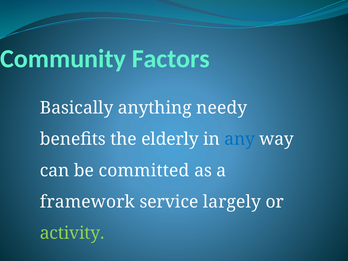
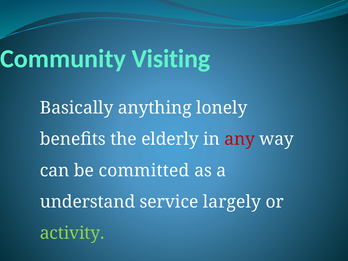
Factors: Factors -> Visiting (171, 59)
needy: needy -> lonely (222, 108)
any colour: blue -> red (240, 139)
framework: framework -> understand (88, 202)
